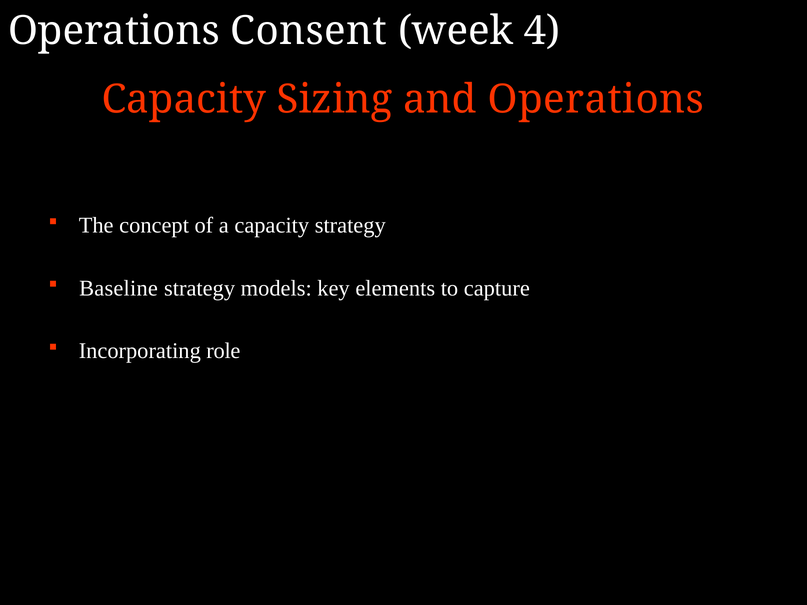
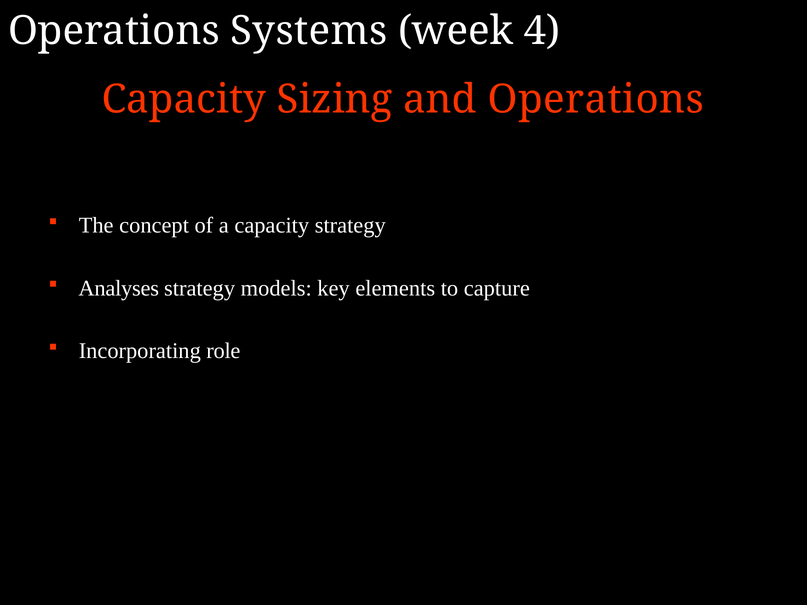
Consent: Consent -> Systems (309, 31)
Baseline: Baseline -> Analyses (119, 288)
